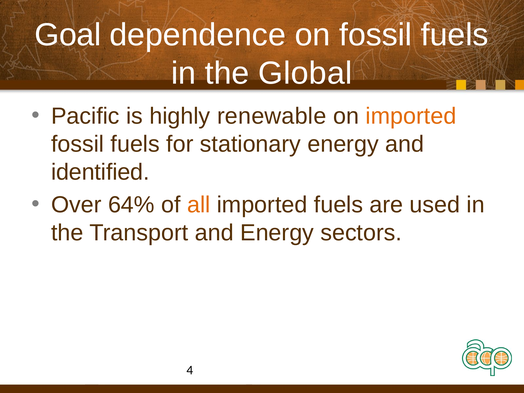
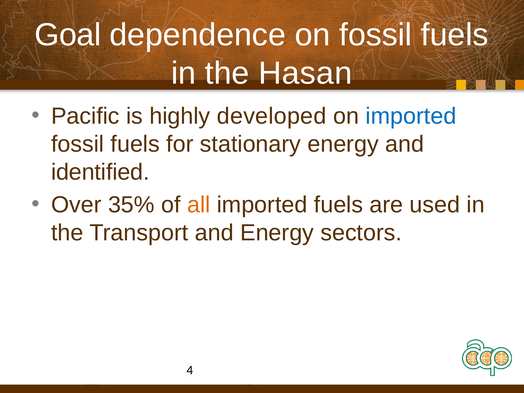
Global: Global -> Hasan (305, 73)
renewable: renewable -> developed (272, 116)
imported colour: orange -> blue (411, 116)
64%: 64% -> 35% (131, 205)
